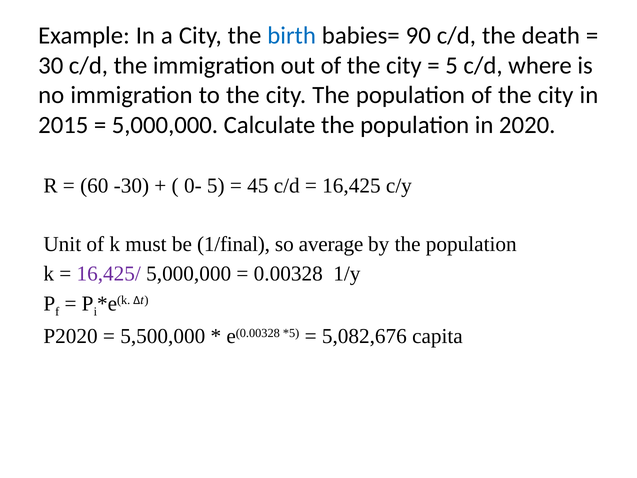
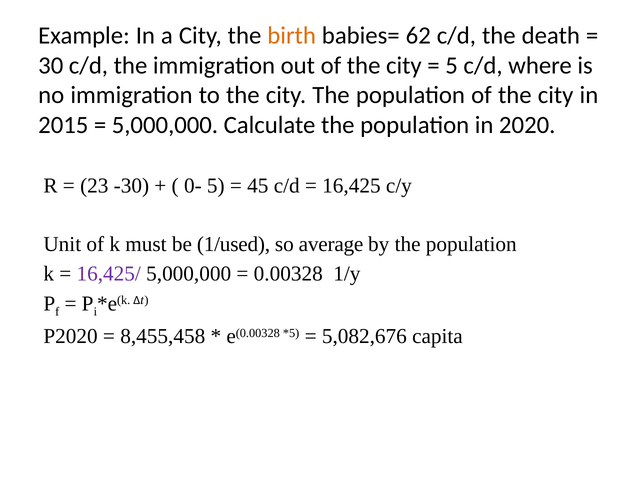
birth colour: blue -> orange (292, 36)
90: 90 -> 62 (418, 36)
60: 60 -> 23 (94, 186)
1/final: 1/final -> 1/used (234, 244)
5,500,000: 5,500,000 -> 8,455,458 (163, 336)
